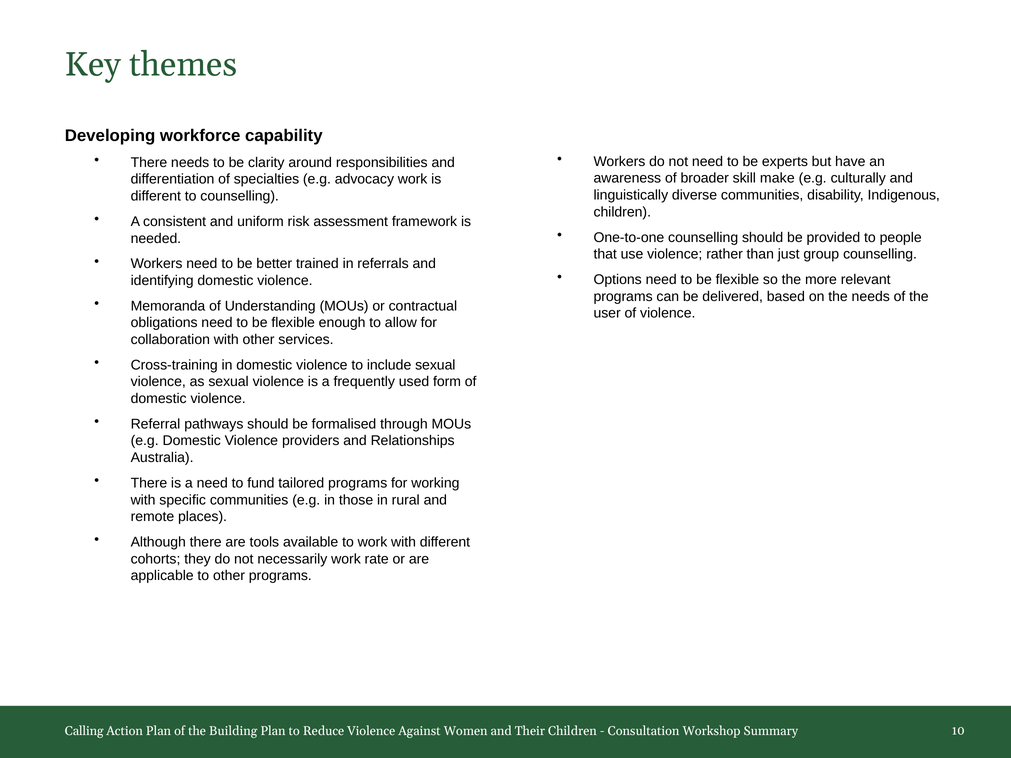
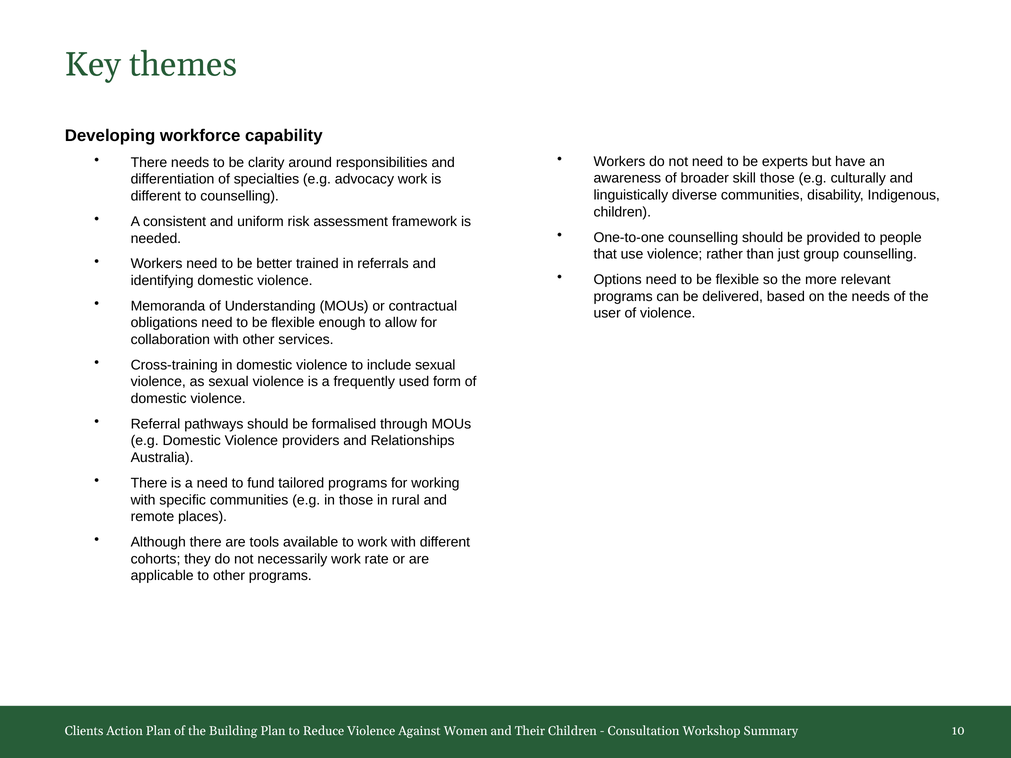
skill make: make -> those (777, 178)
Calling: Calling -> Clients (84, 731)
